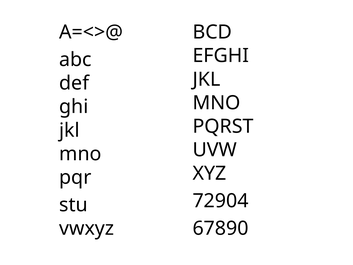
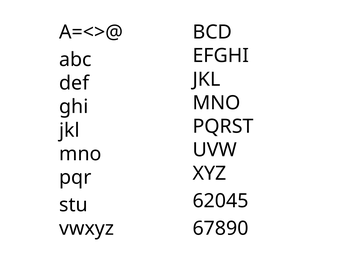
72904: 72904 -> 62045 (221, 201)
